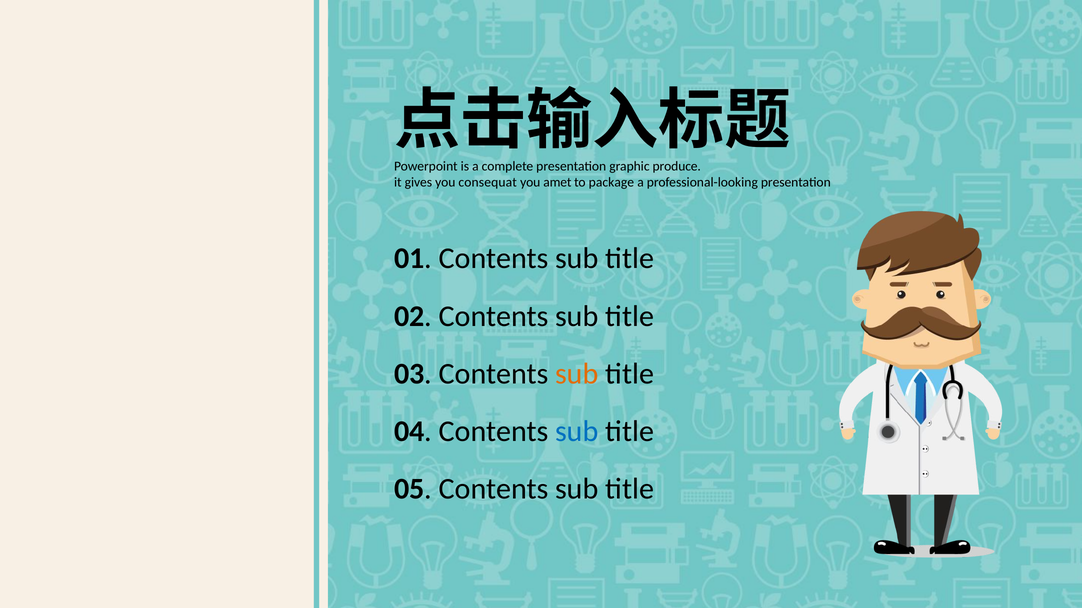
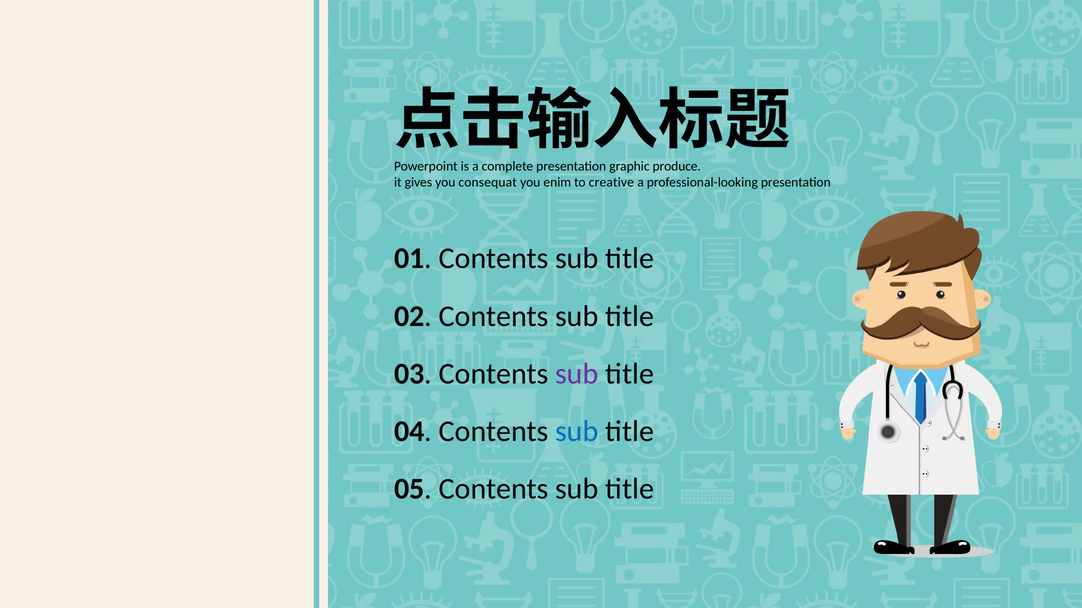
amet: amet -> enim (557, 183)
package: package -> creative (611, 183)
sub colour: orange -> purple (577, 374)
